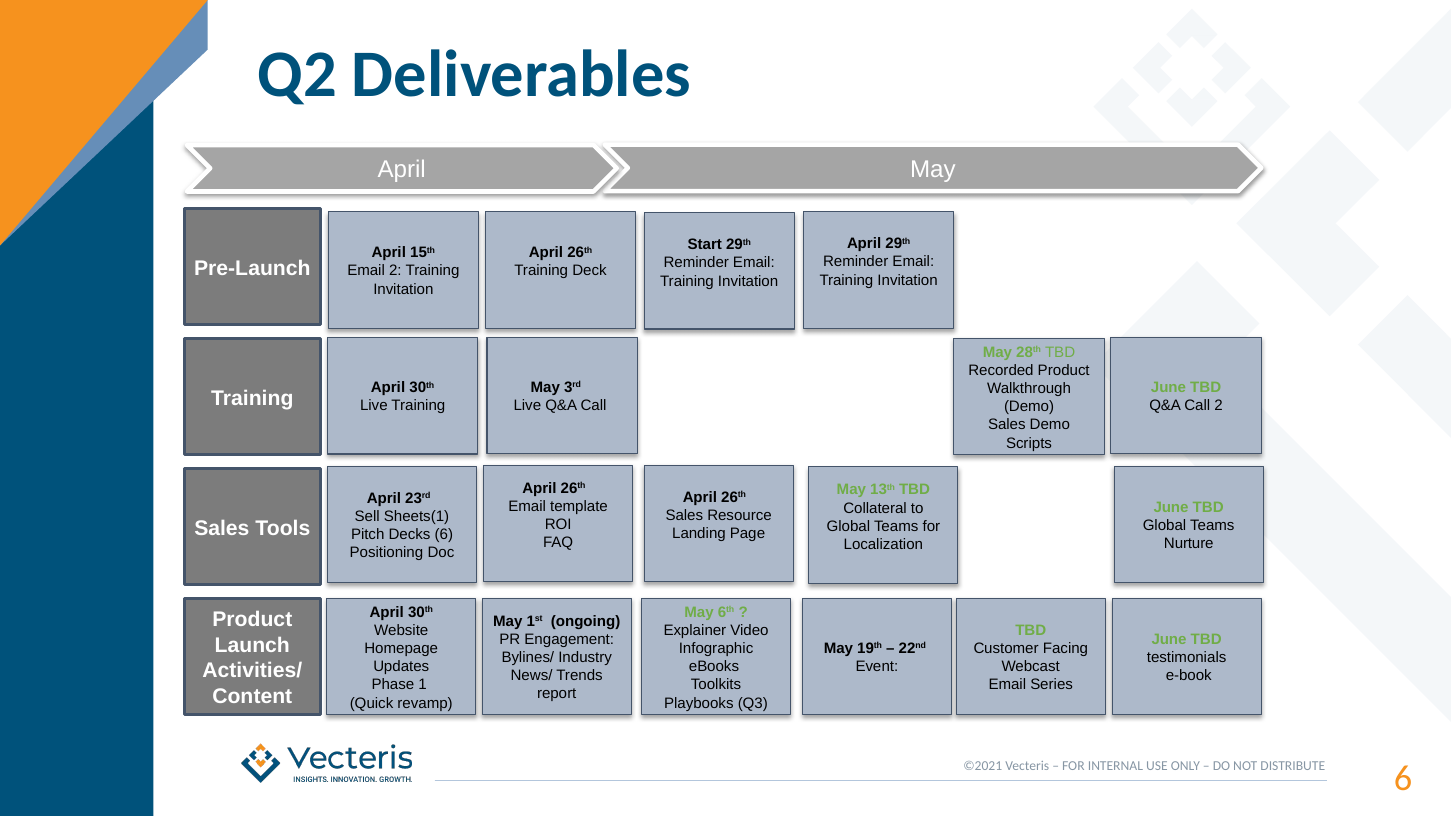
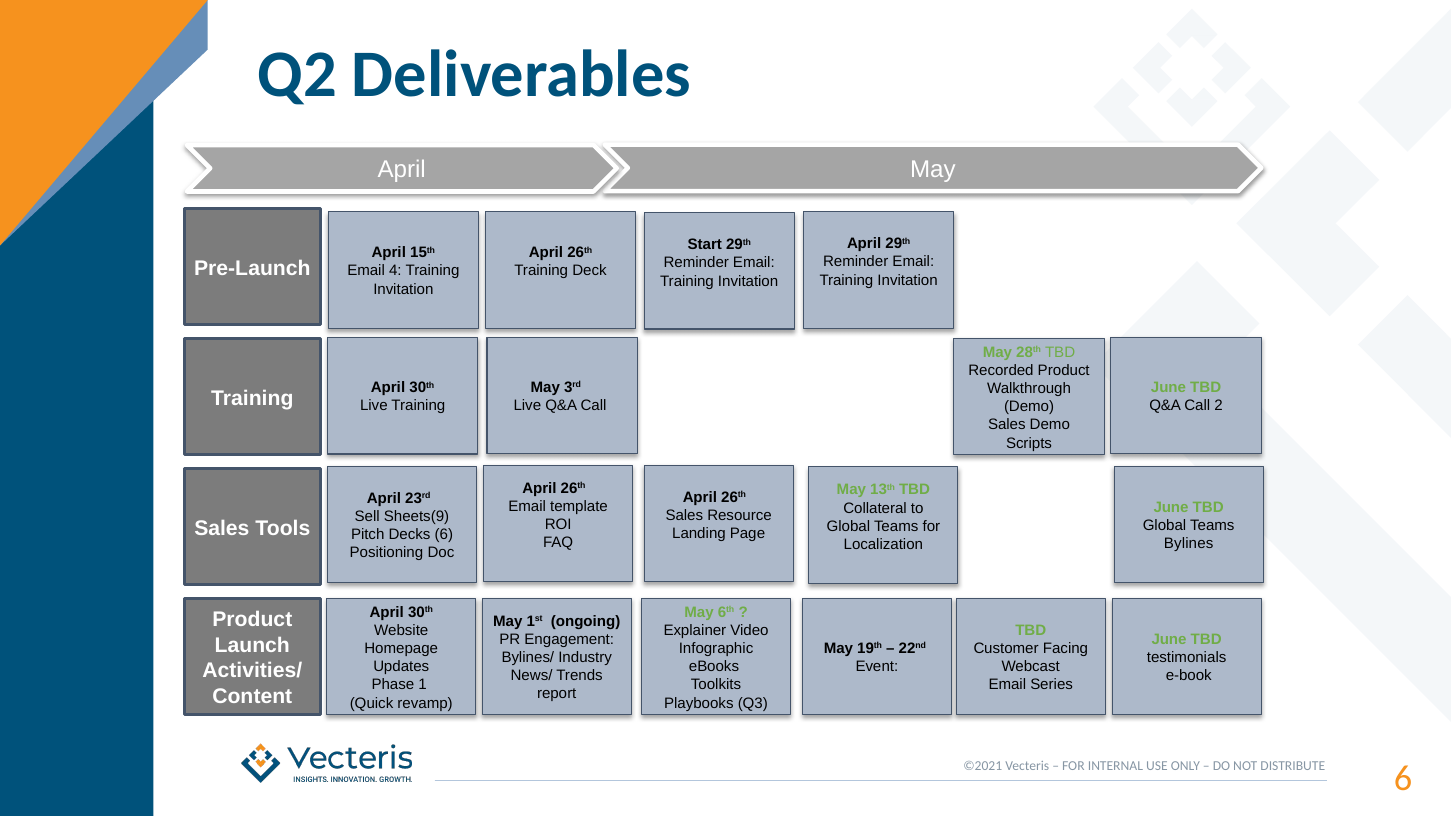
Email 2: 2 -> 4 (395, 271)
Sheets(1: Sheets(1 -> Sheets(9 (417, 517)
Nurture: Nurture -> Bylines (1189, 544)
